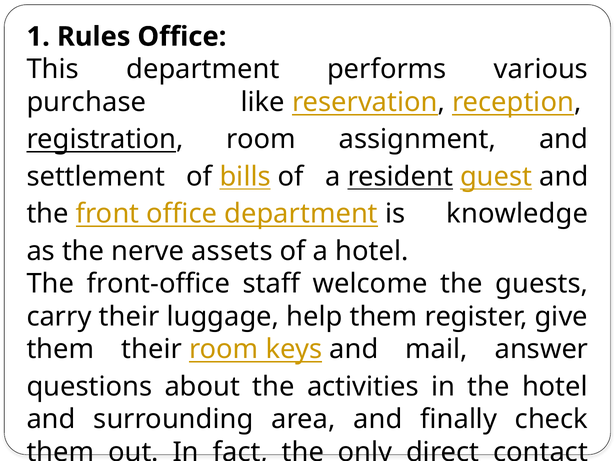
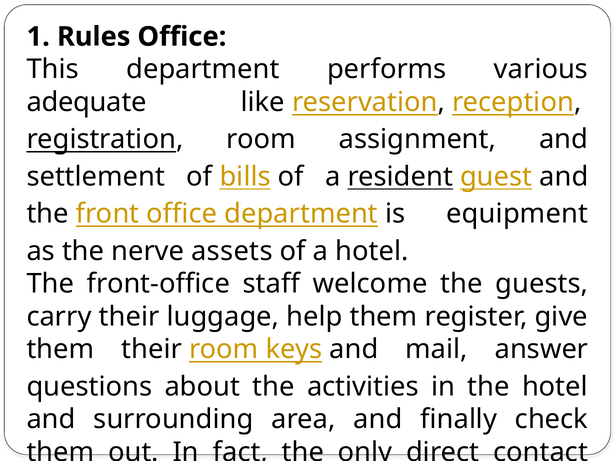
purchase: purchase -> adequate (87, 102)
knowledge: knowledge -> equipment (517, 214)
